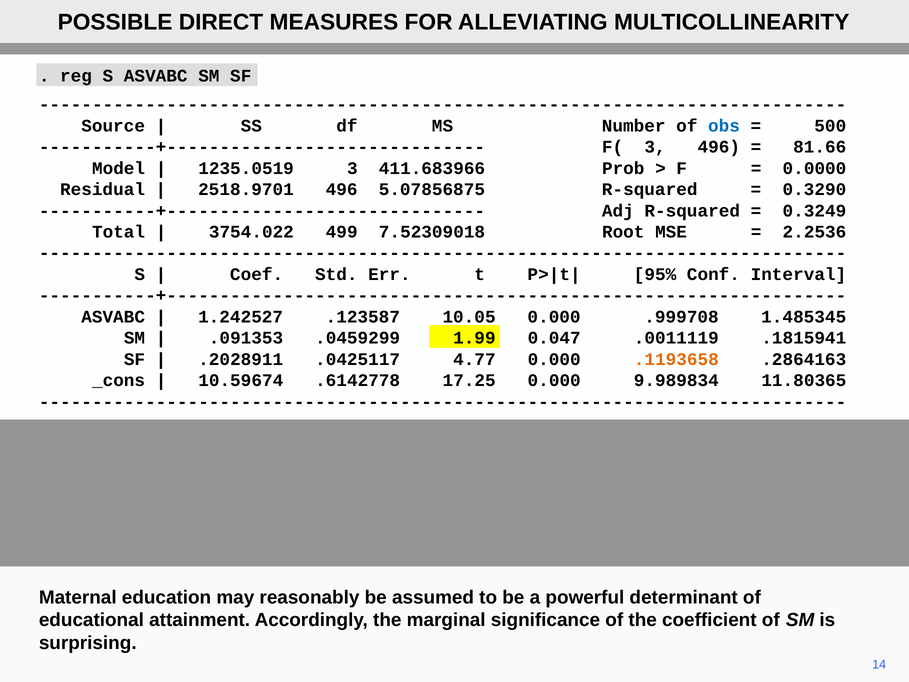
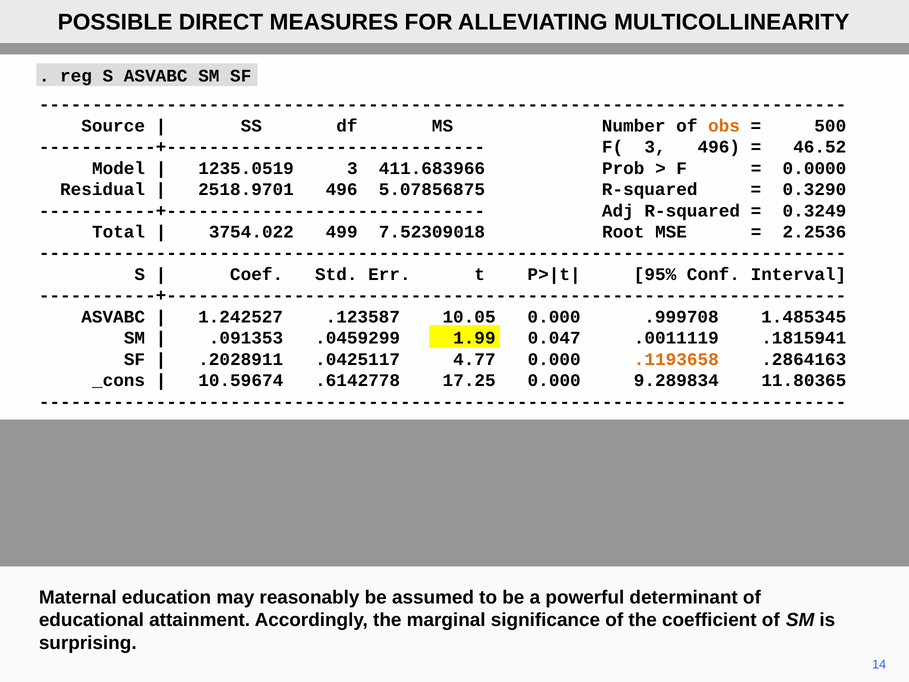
obs colour: blue -> orange (724, 126)
81.66: 81.66 -> 46.52 (820, 147)
9.989834: 9.989834 -> 9.289834 (676, 380)
